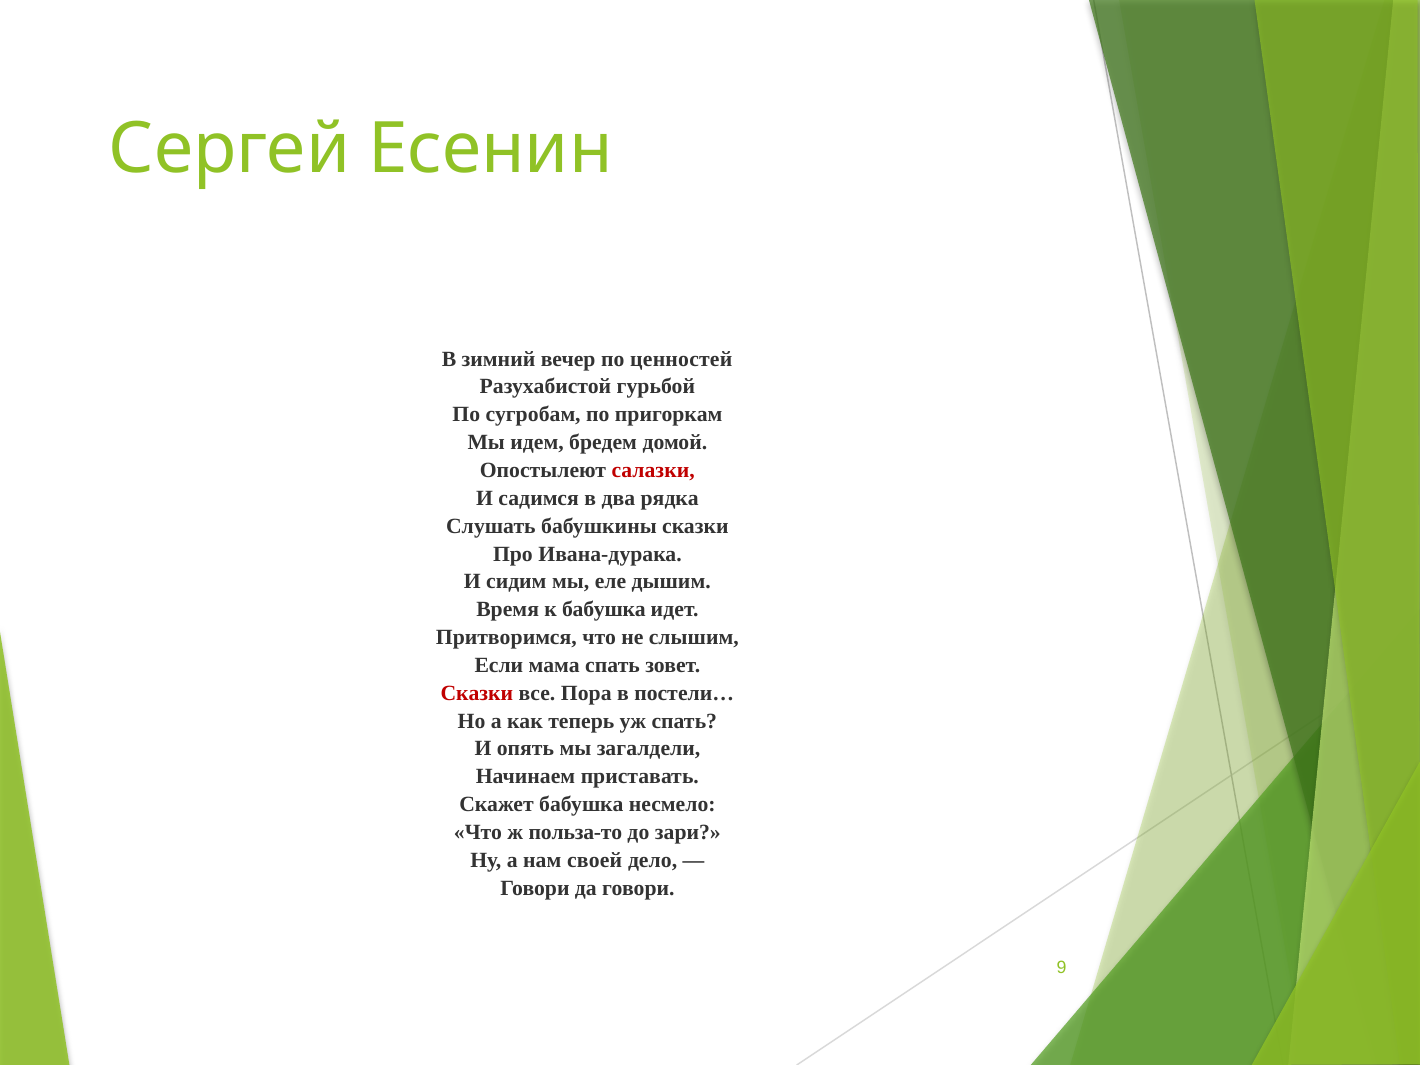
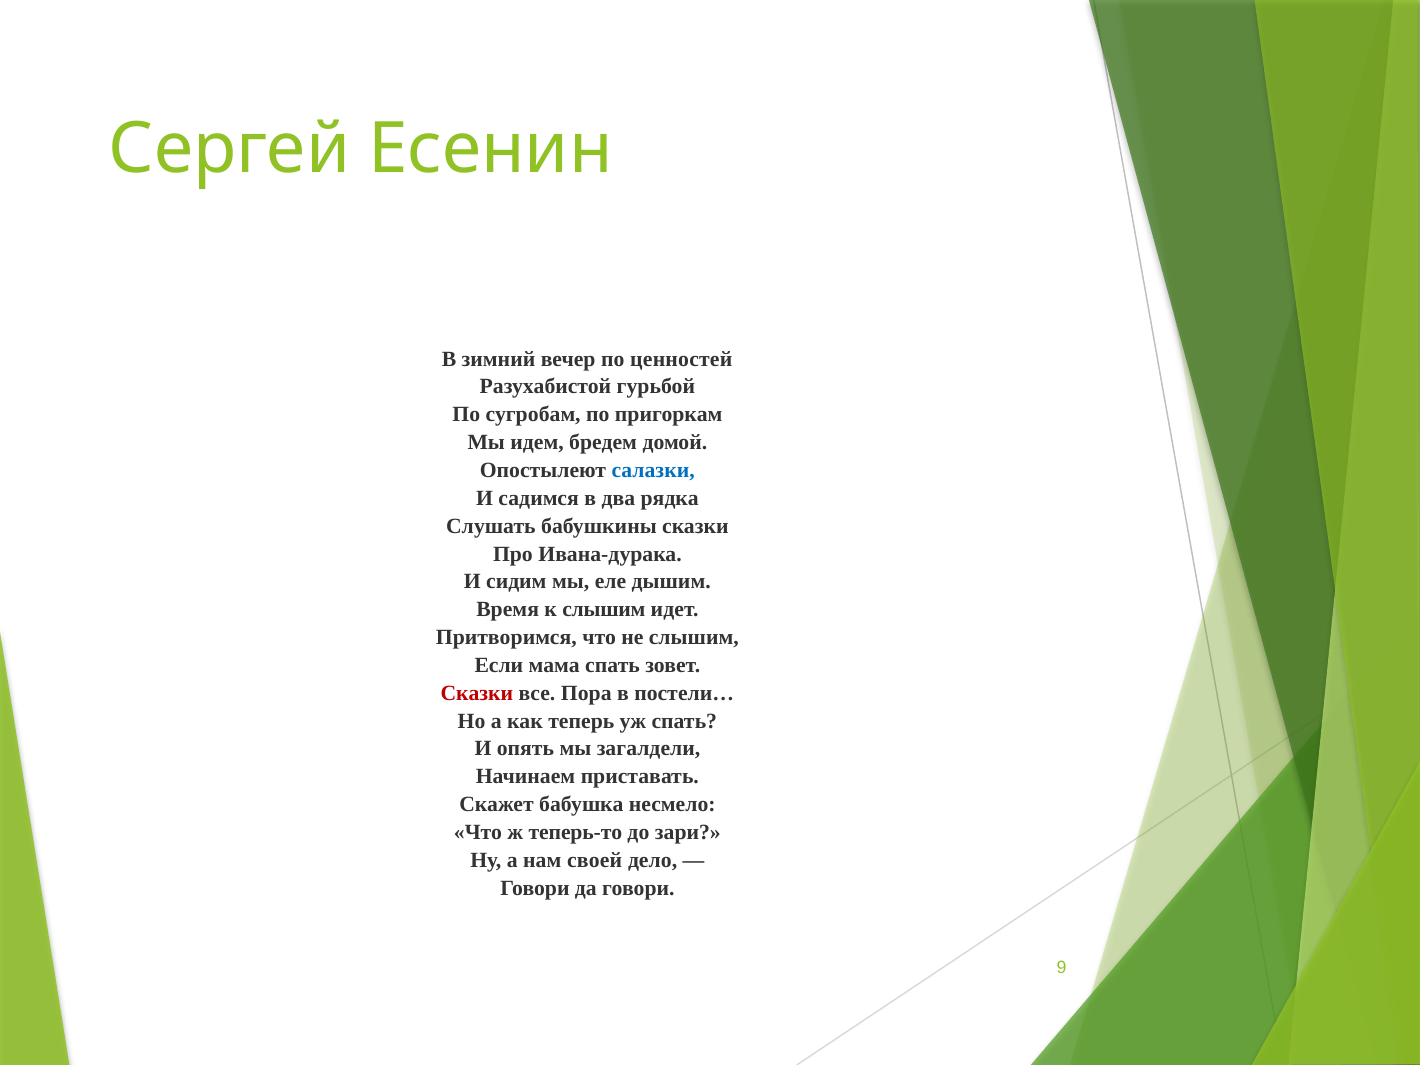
салазки colour: red -> blue (653, 470)
к бабушка: бабушка -> слышим (604, 610)
польза-то: польза-то -> теперь-то (575, 832)
